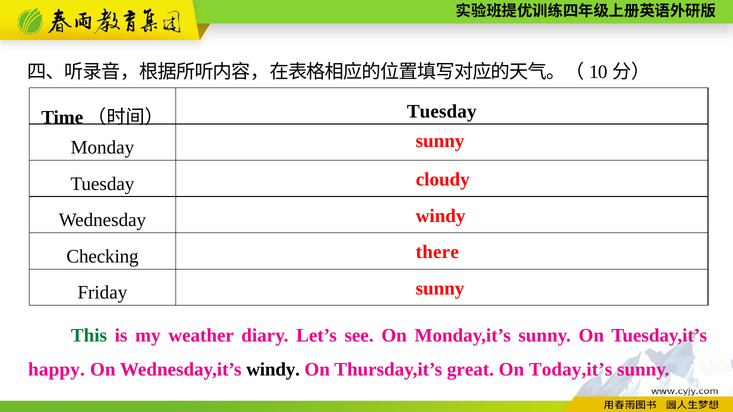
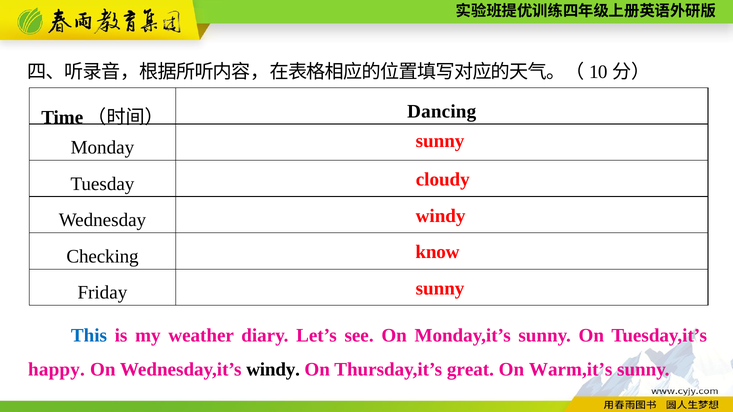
Tuesday: Tuesday -> Dancing (442, 111)
there: there -> know (437, 252)
This colour: green -> blue (89, 336)
Today,it’s: Today,it’s -> Warm,it’s (571, 370)
